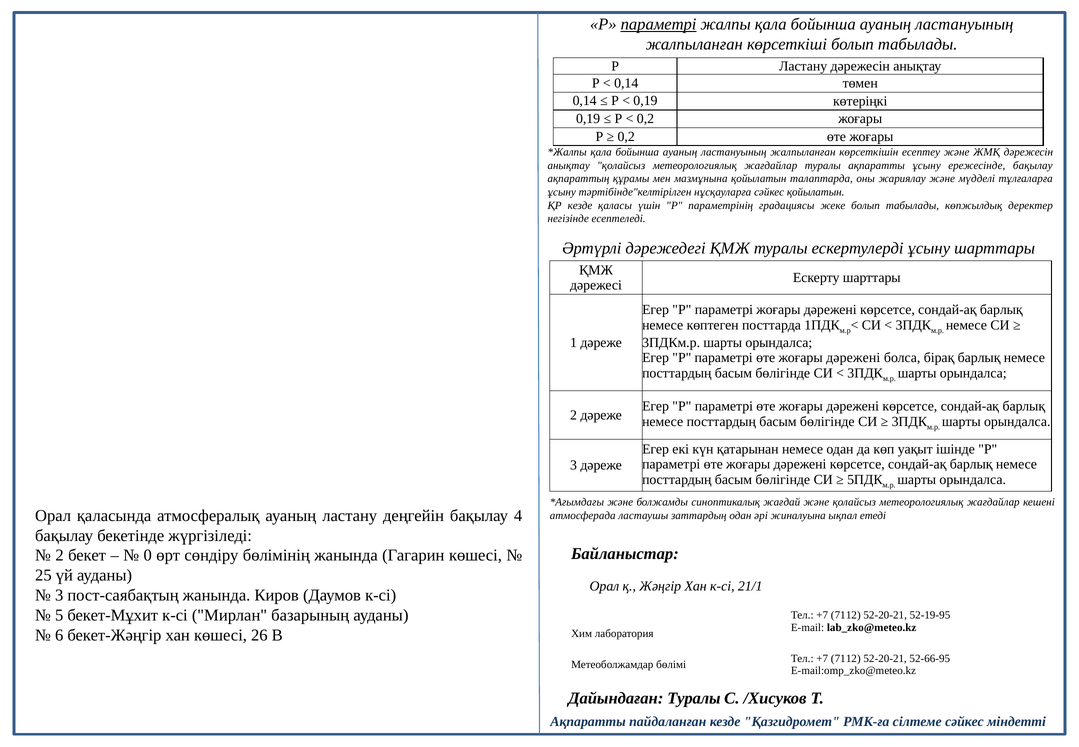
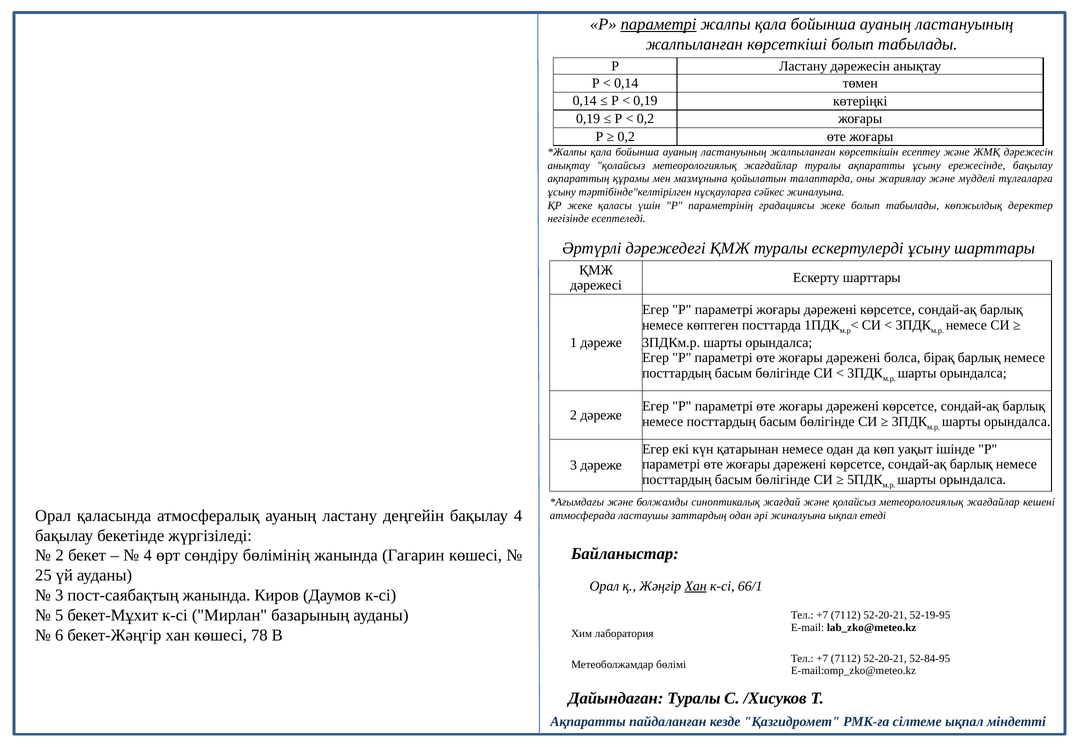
сәйкес қойылатын: қойылатын -> жиналуына (816, 192)
ҚР кезде: кезде -> жеке (580, 205)
0: 0 -> 4 (148, 555)
Хан underline: none -> present (696, 586)
21/1: 21/1 -> 66/1 (750, 586)
26: 26 -> 78 (259, 635)
52-66-95: 52-66-95 -> 52-84-95 (930, 658)
сілтеме сәйкес: сәйкес -> ықпал (964, 722)
